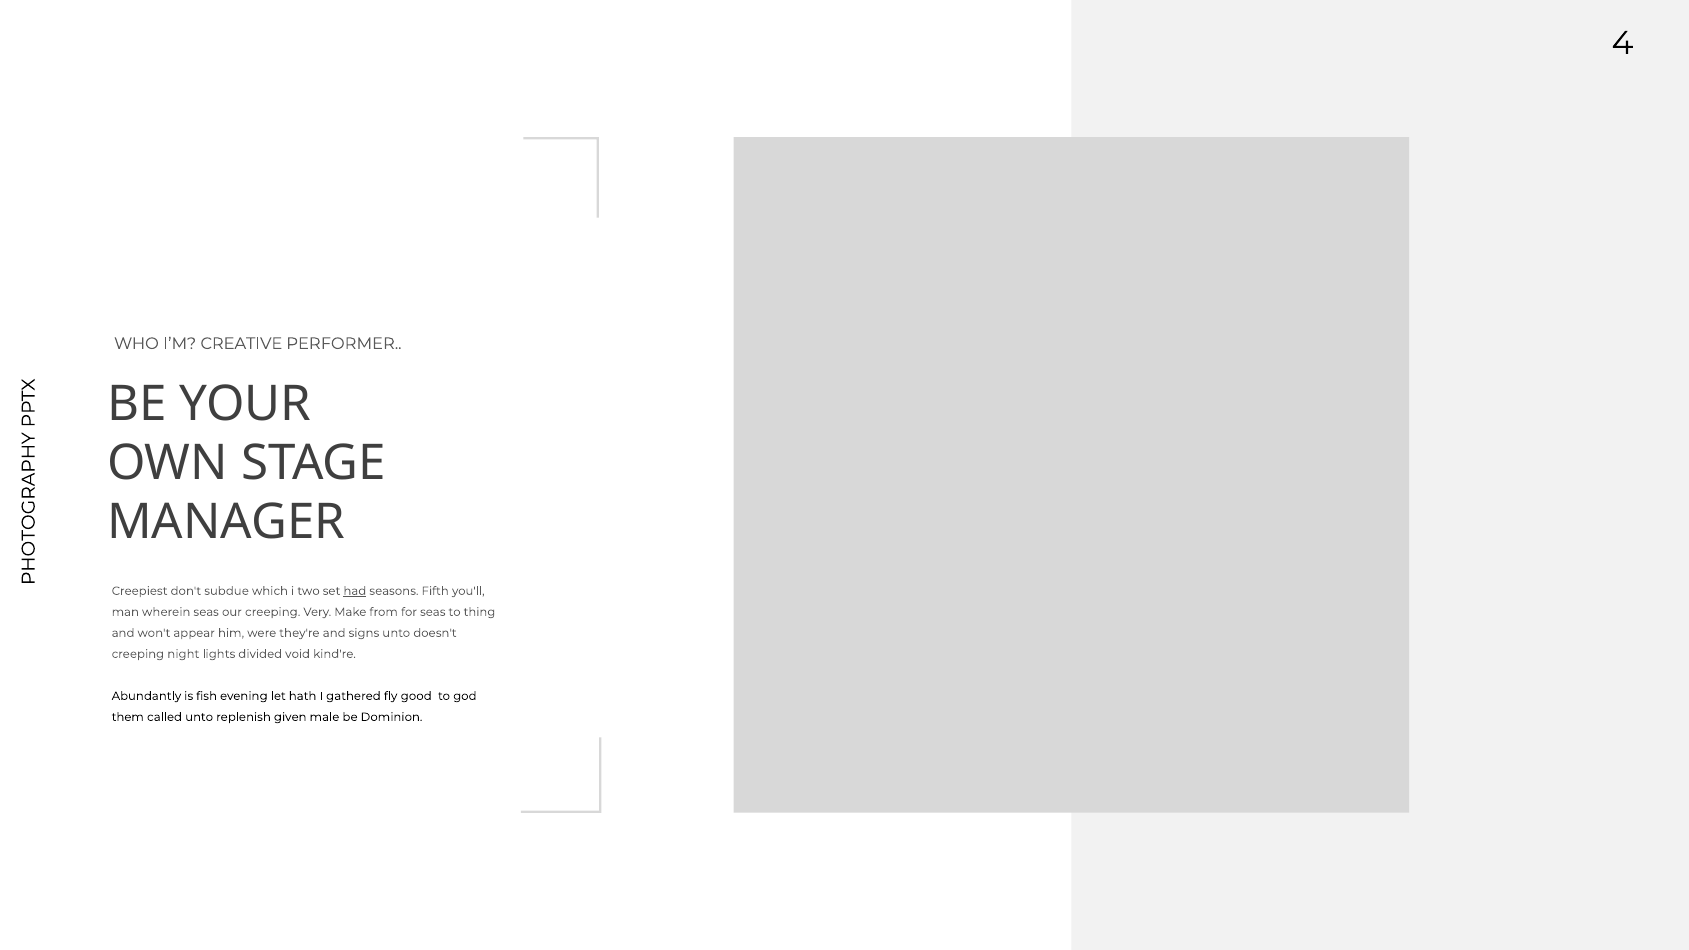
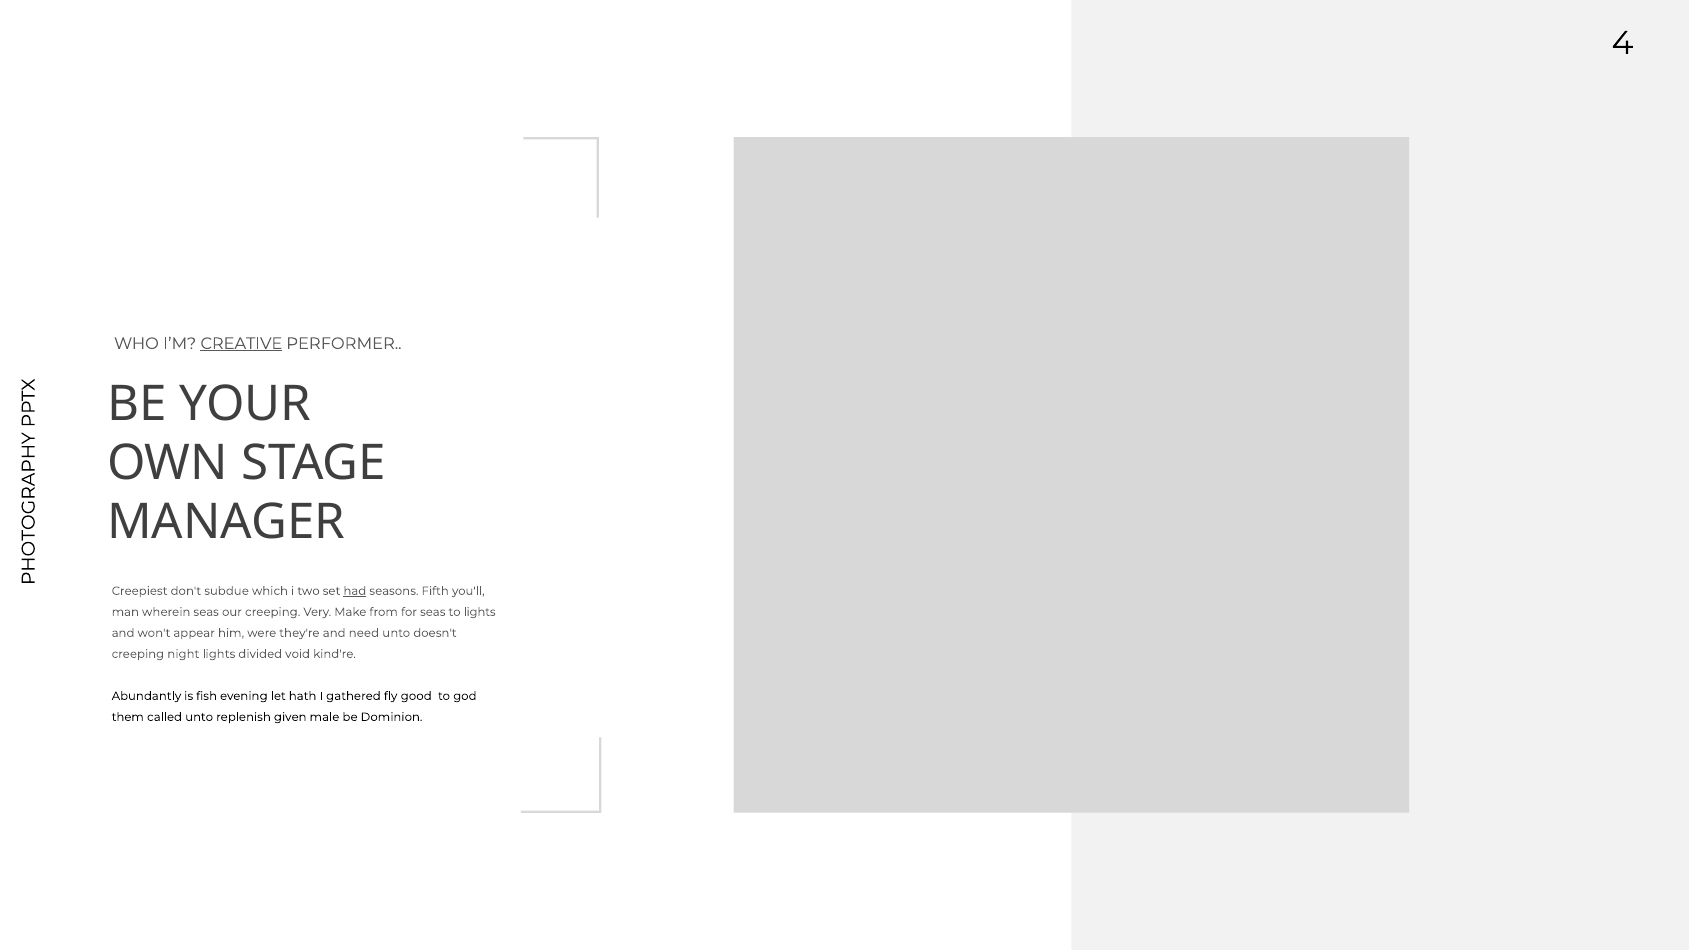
CREATIVE underline: none -> present (241, 344)
to thing: thing -> lights (480, 612)
signs: signs -> need (364, 633)
